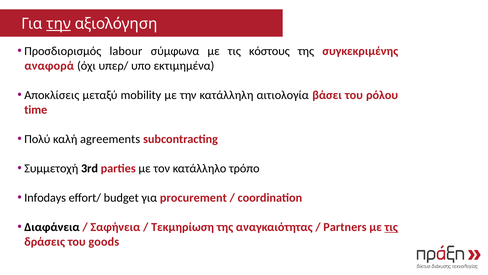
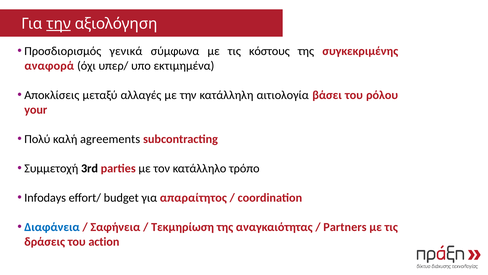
labour: labour -> γενικά (126, 51)
mobility: mobility -> αλλαγές (141, 95)
time: time -> your (36, 110)
procurement: procurement -> απαραίτητος (193, 197)
Διαφάνεια colour: black -> blue (52, 227)
τις underline: present -> none (391, 227)
goods: goods -> action (104, 241)
